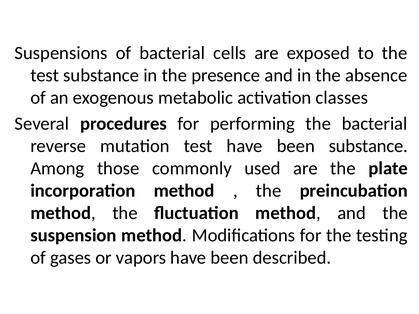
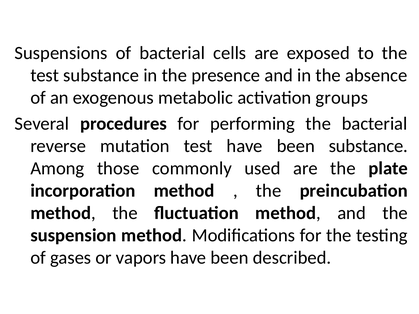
classes: classes -> groups (342, 98)
